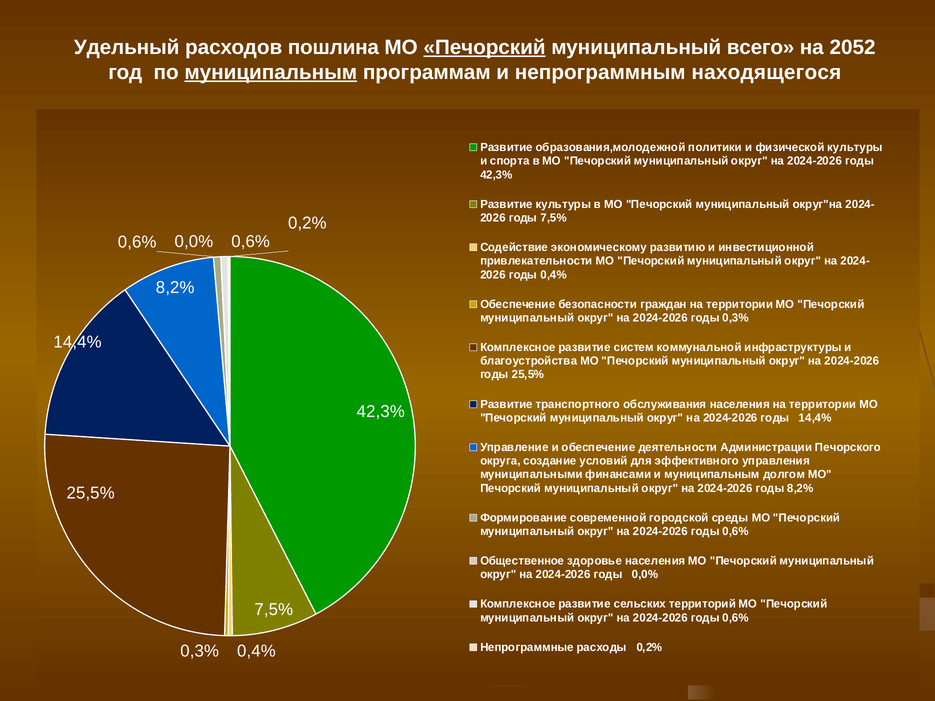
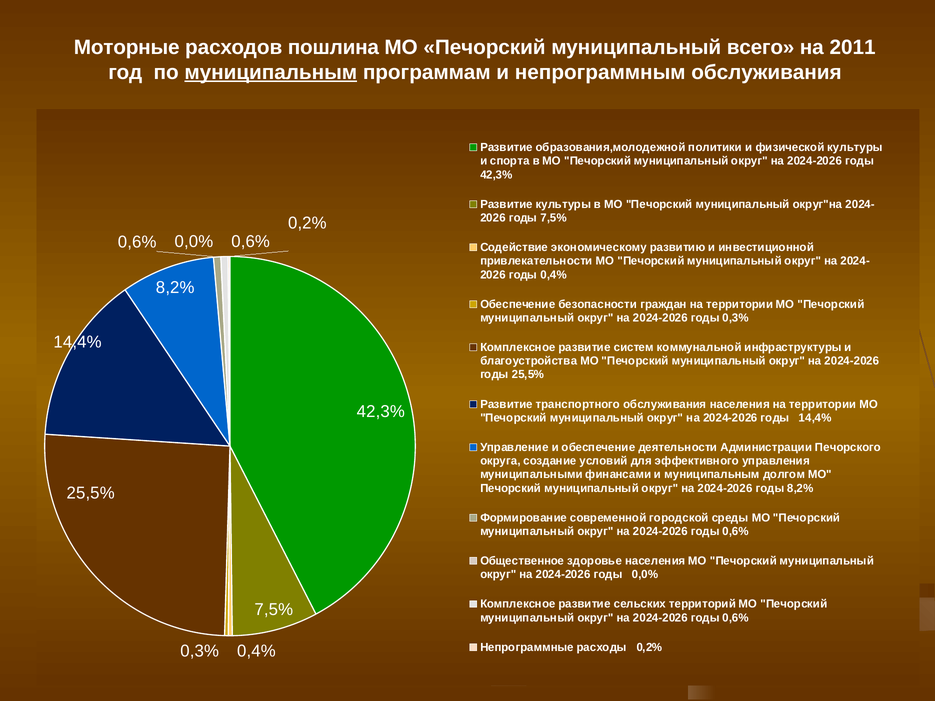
Удельный: Удельный -> Моторные (127, 47)
Печорский underline: present -> none (485, 47)
2052: 2052 -> 2011 (853, 47)
непрограммным находящегося: находящегося -> обслуживания (766, 72)
